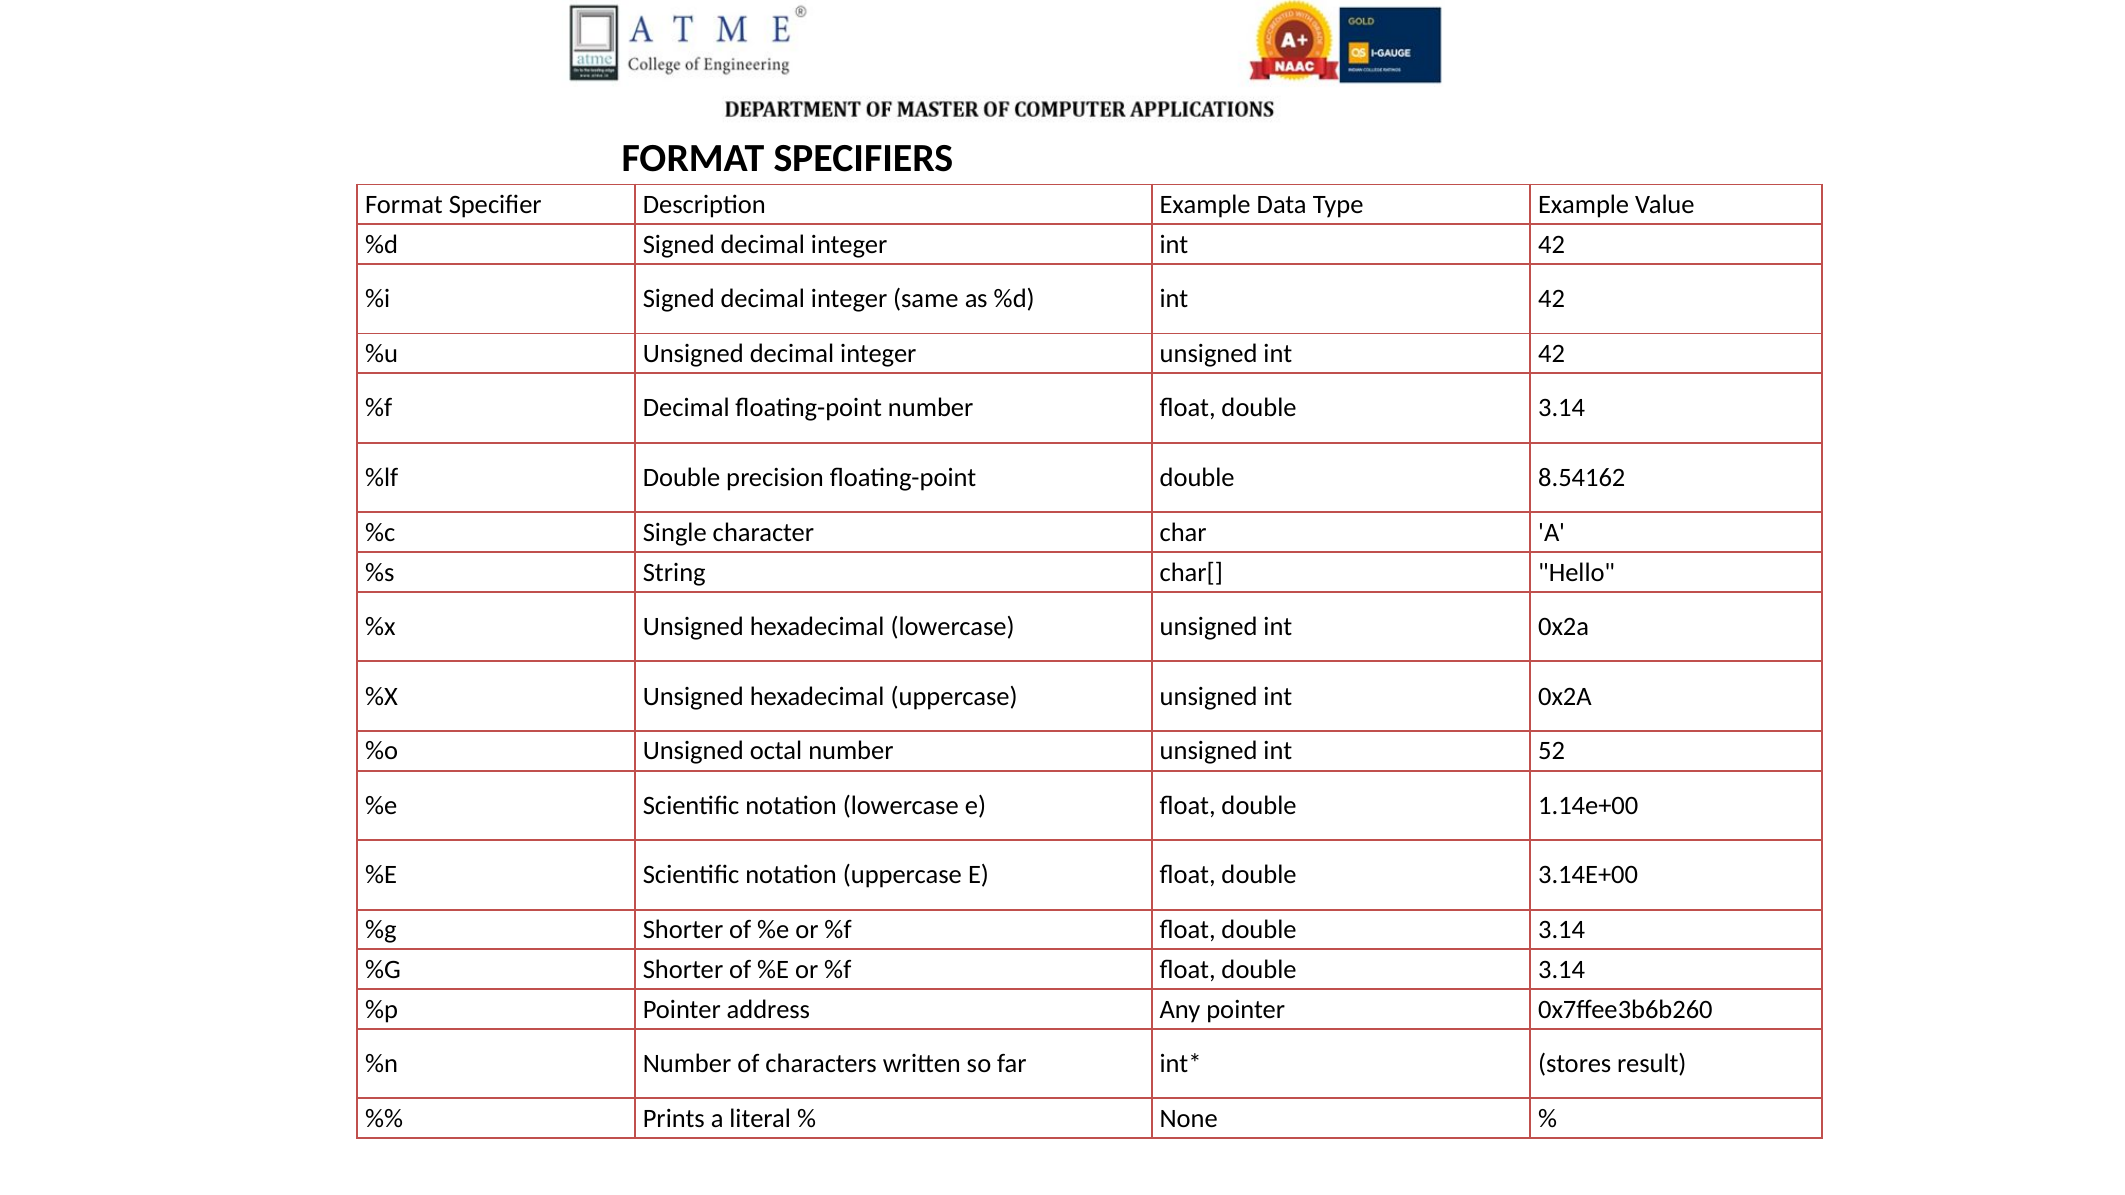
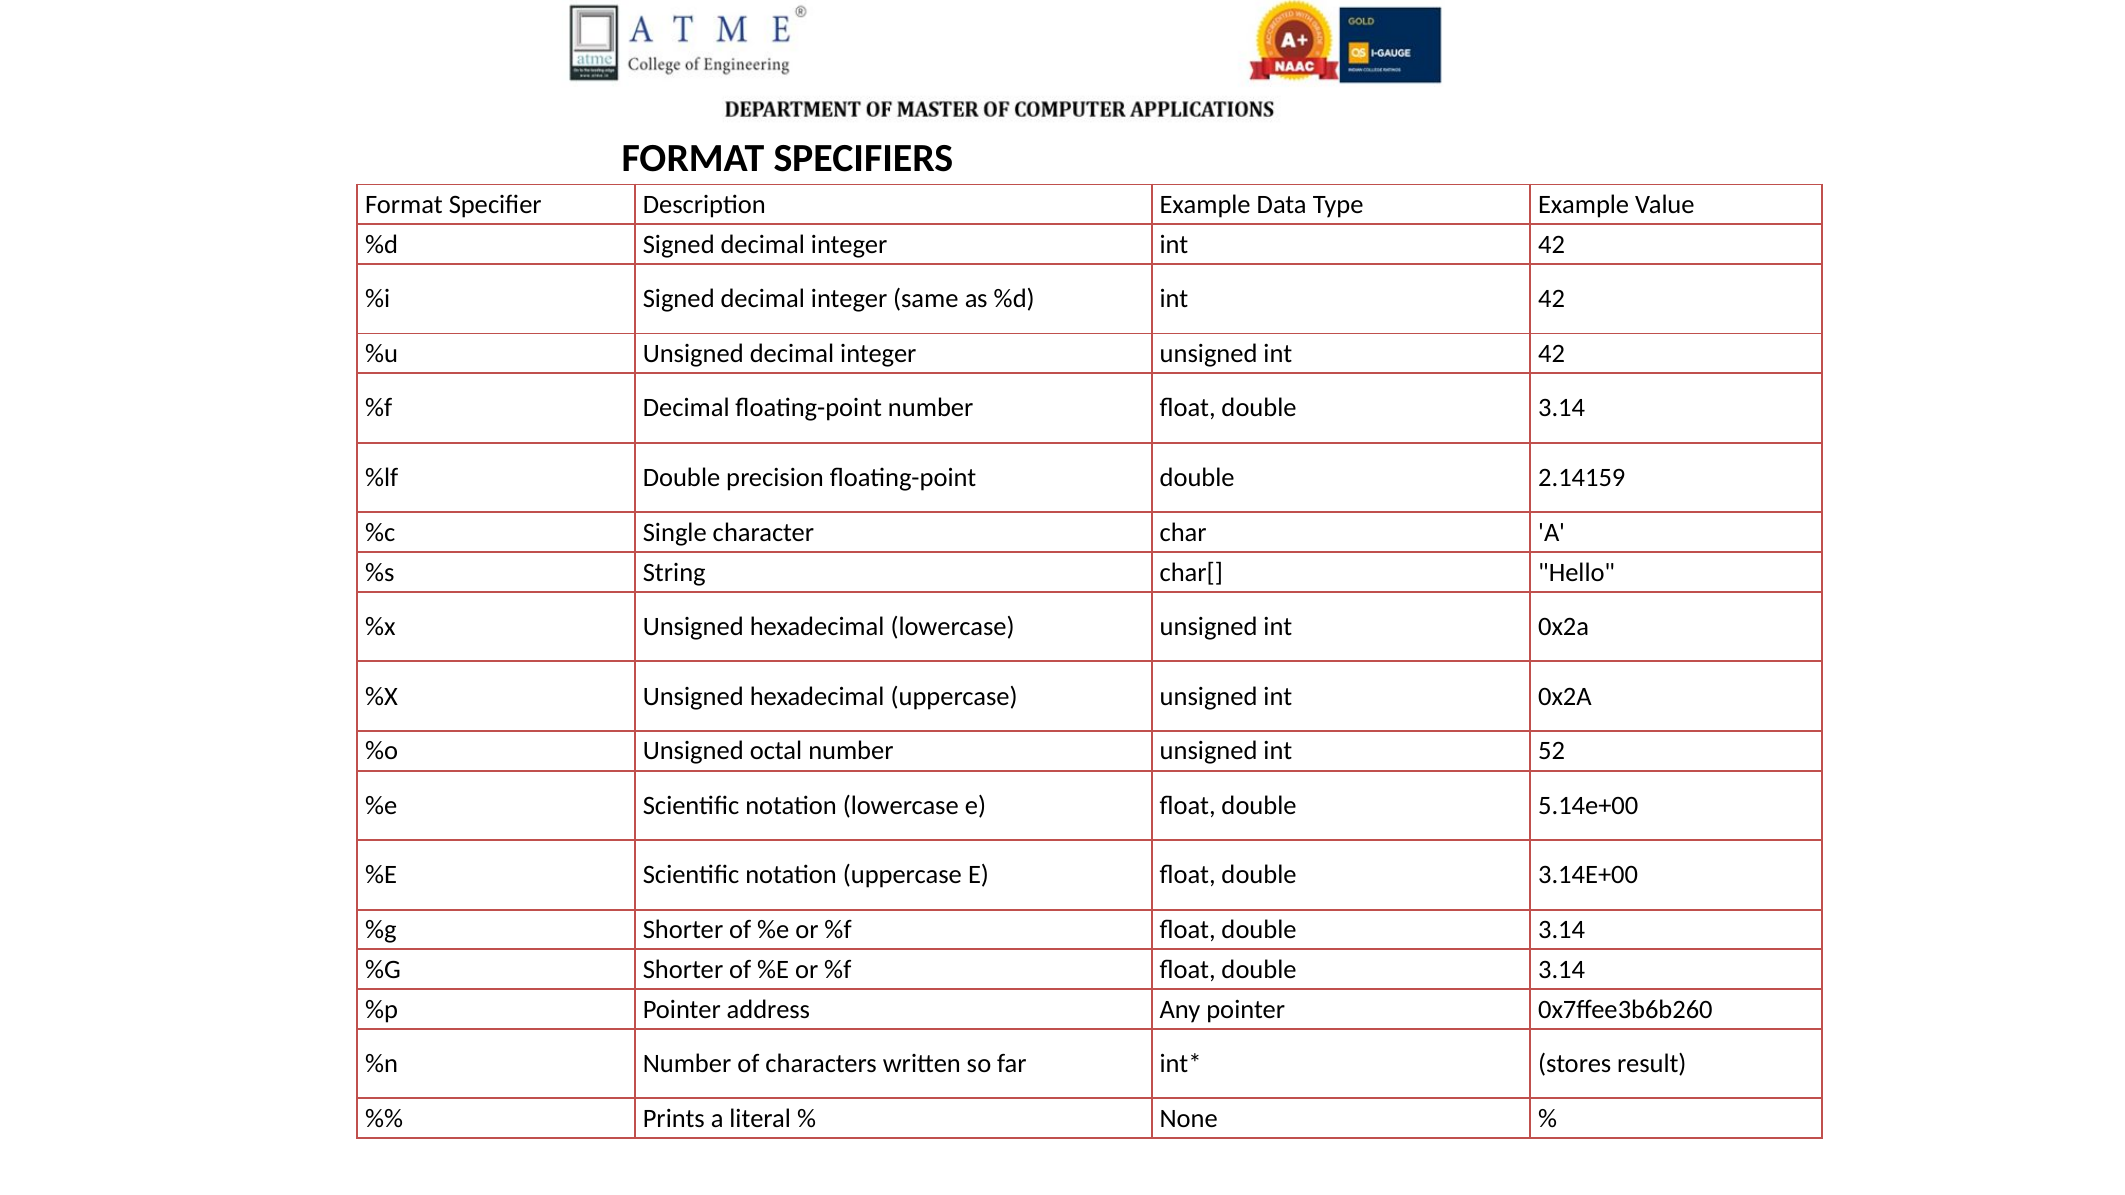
8.54162: 8.54162 -> 2.14159 (1582, 478)
1.14e+00: 1.14e+00 -> 5.14e+00 (1588, 806)
